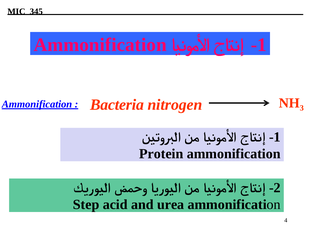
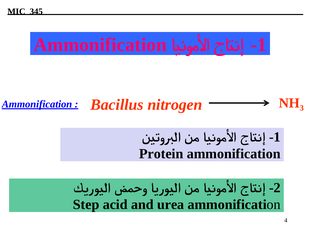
Bacteria: Bacteria -> Bacillus (117, 105)
